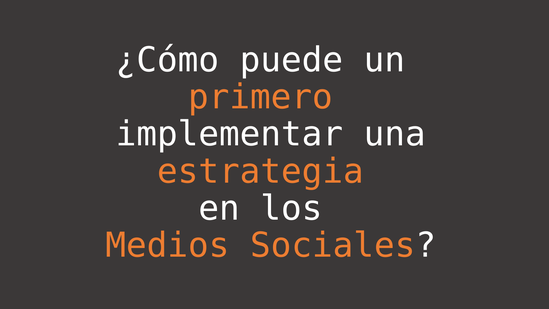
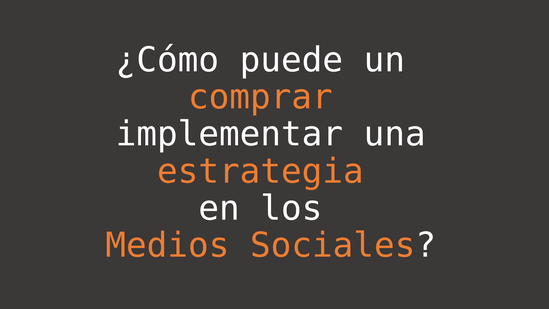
primero: primero -> comprar (261, 97)
